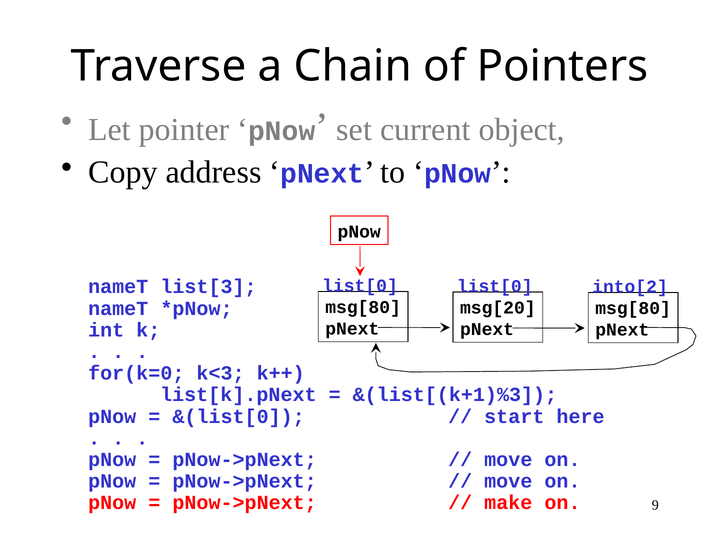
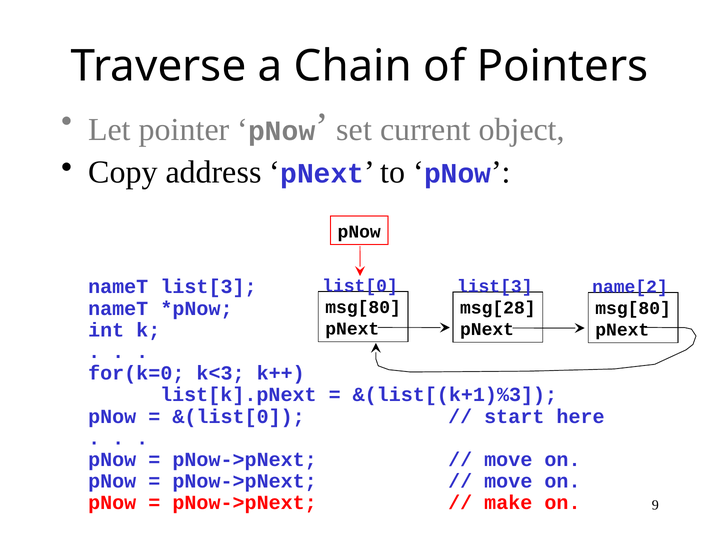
list[0: list[0 -> list[3 (495, 286)
into[2: into[2 -> name[2 (630, 287)
msg[20: msg[20 -> msg[28 (498, 308)
